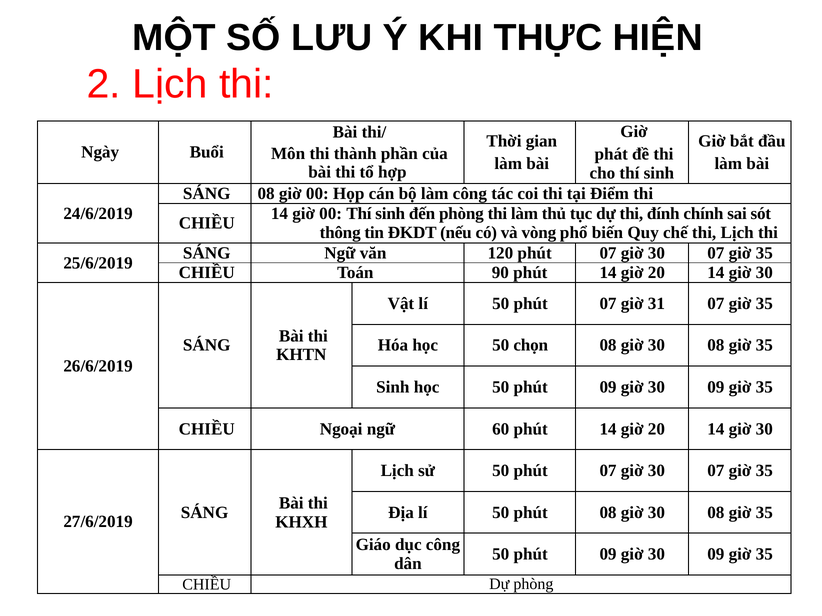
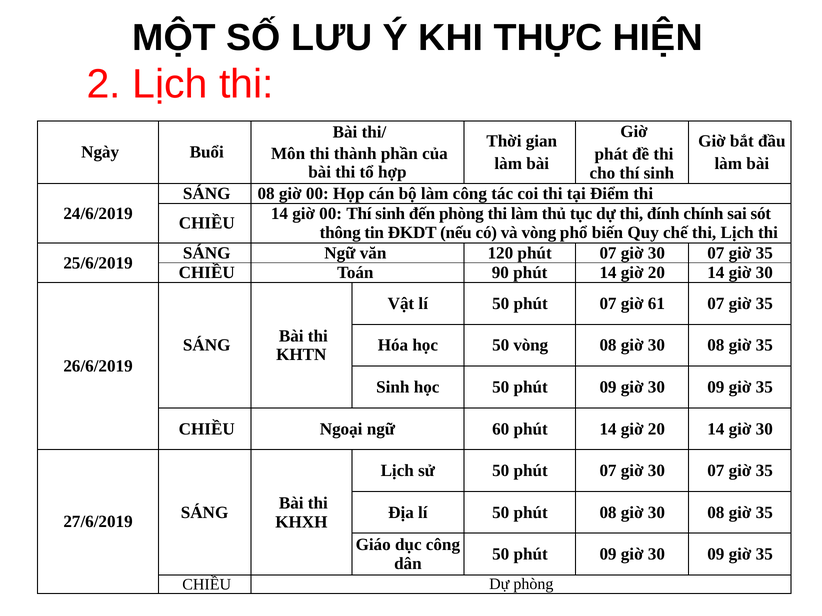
31: 31 -> 61 (656, 304)
50 chọn: chọn -> vòng (531, 346)
